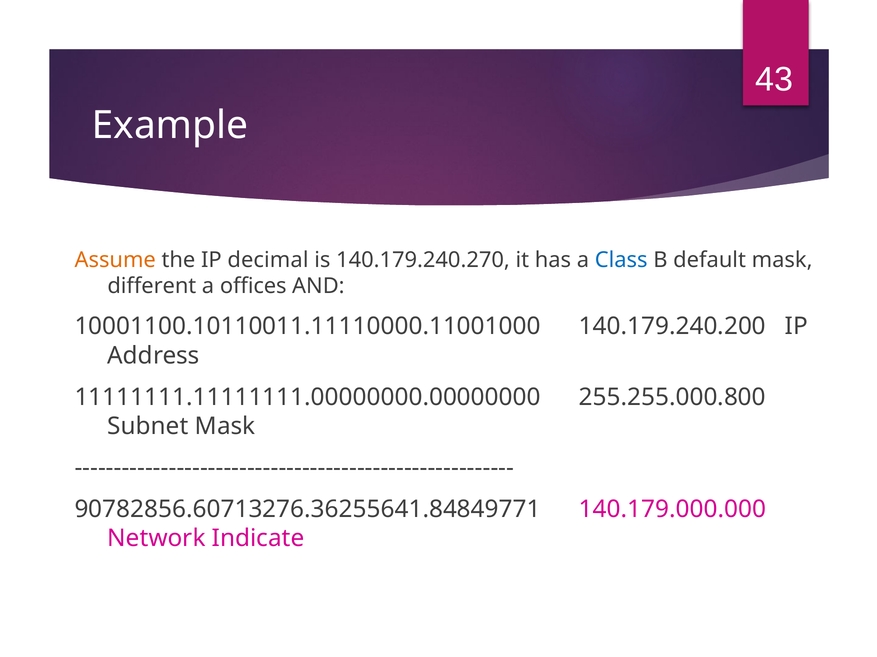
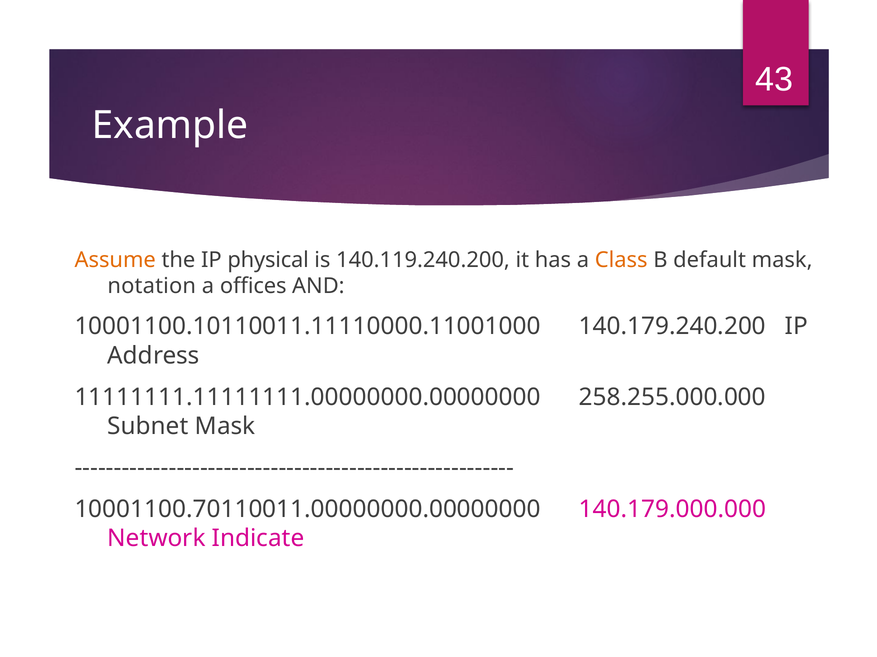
decimal: decimal -> physical (268, 260)
140.179.240.270: 140.179.240.270 -> 140.119.240.200 (423, 260)
Class colour: blue -> orange (621, 260)
different: different -> notation (152, 287)
255.255.000.800: 255.255.000.800 -> 258.255.000.000 (672, 397)
90782856.60713276.36255641.84849771: 90782856.60713276.36255641.84849771 -> 10001100.70110011.00000000.00000000 (308, 510)
